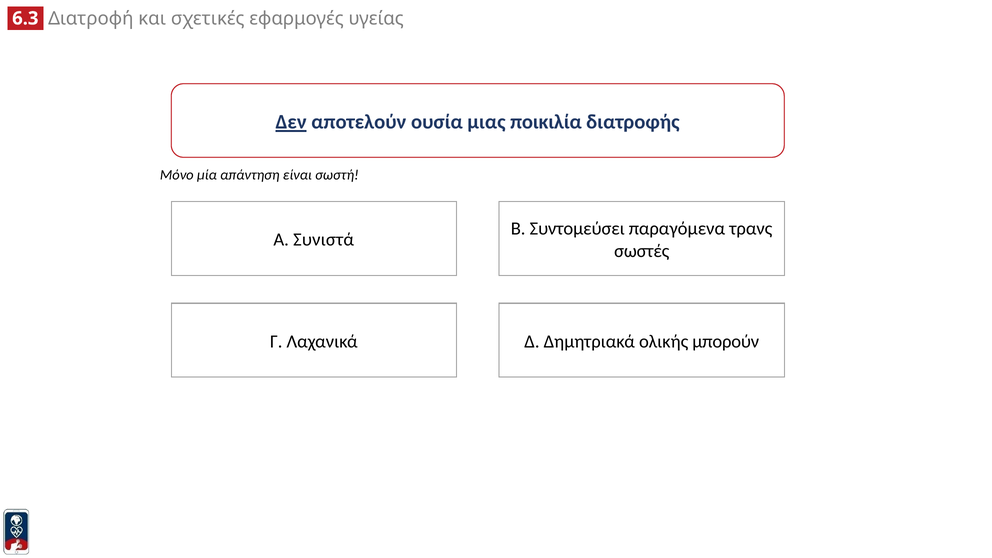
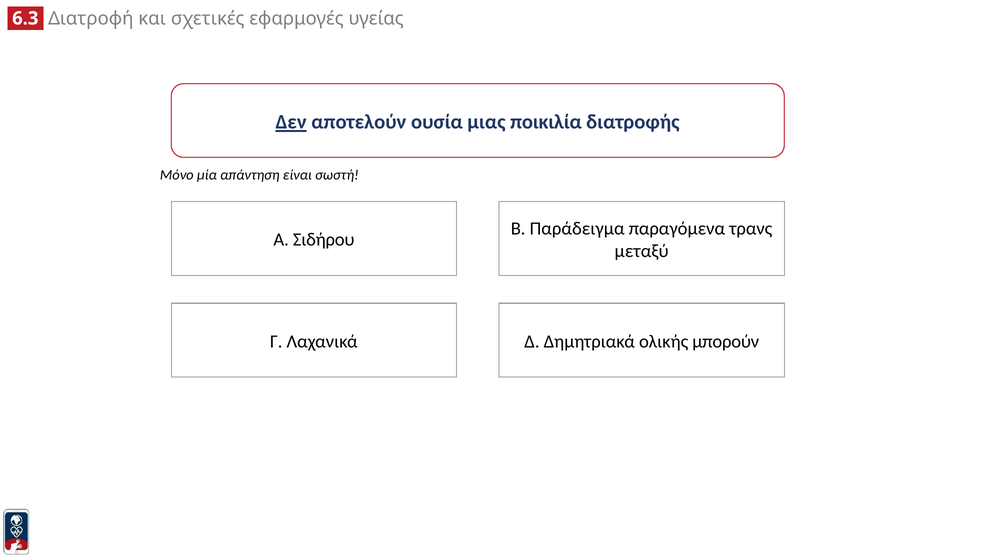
Συντομεύσει: Συντομεύσει -> Παράδειγμα (577, 229)
Συνιστά: Συνιστά -> Σιδήρου (324, 240)
σωστές: σωστές -> μεταξύ (642, 251)
